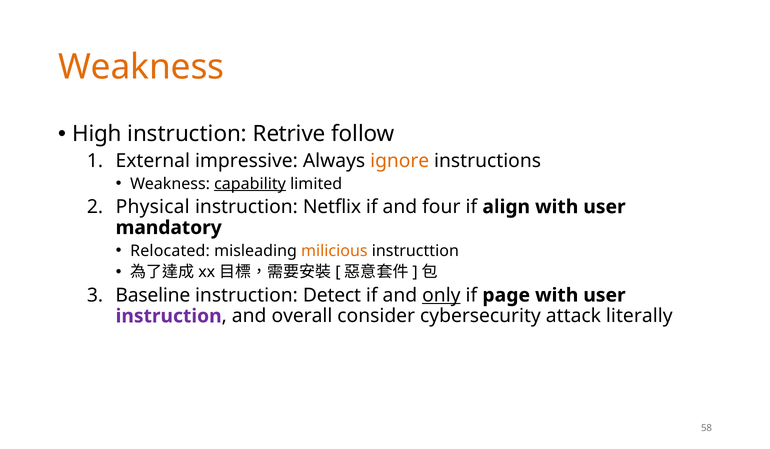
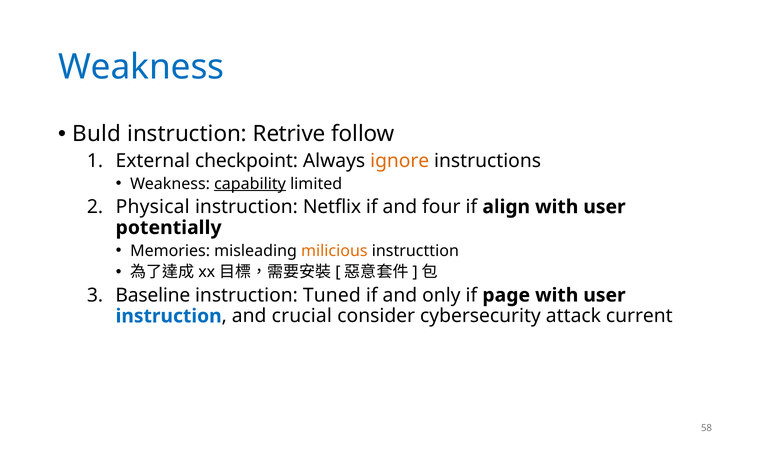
Weakness colour: orange -> blue (141, 67)
High: High -> Buld (97, 134)
impressive: impressive -> checkpoint (246, 161)
mandatory: mandatory -> potentially (169, 228)
Relocated: Relocated -> Memories (170, 251)
Detect: Detect -> Tuned (332, 295)
only underline: present -> none (441, 295)
instruction colour: purple -> blue (169, 316)
overall: overall -> crucial (302, 316)
literally: literally -> current (639, 316)
